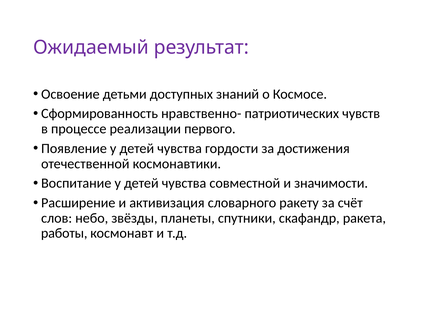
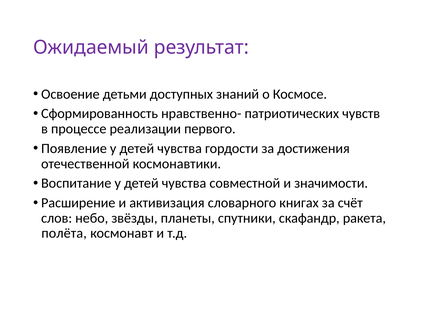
ракету: ракету -> книгах (299, 203)
работы: работы -> полёта (64, 233)
